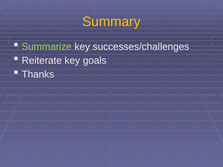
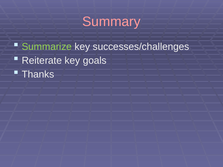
Summary colour: yellow -> pink (111, 22)
